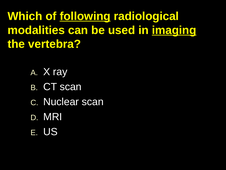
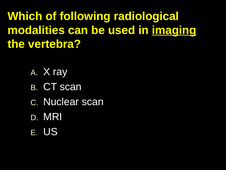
following underline: present -> none (85, 16)
